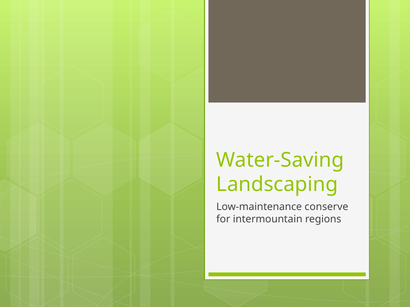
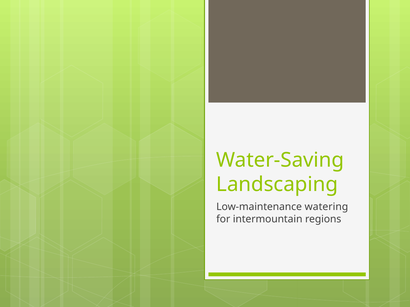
conserve: conserve -> watering (326, 207)
